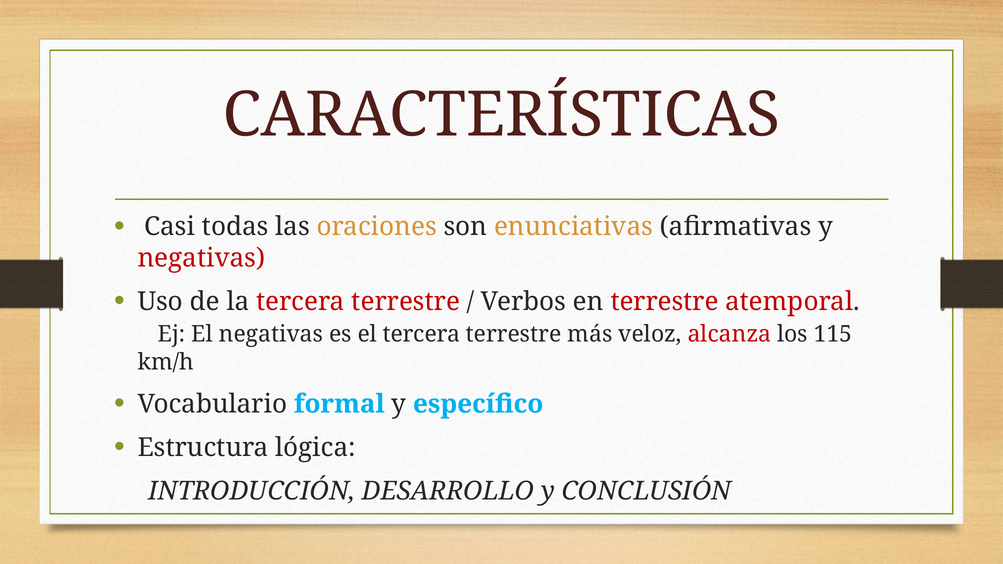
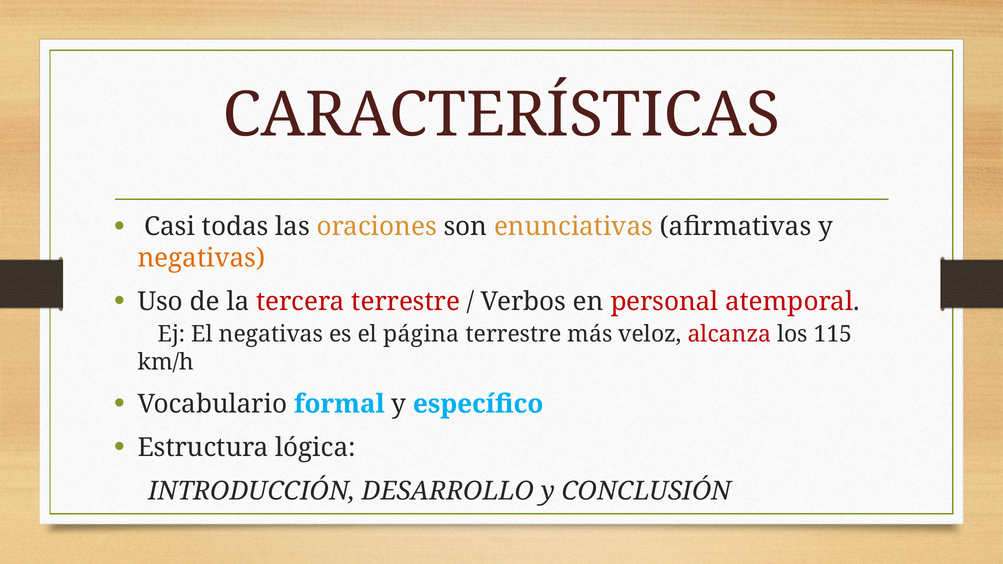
negativas colour: red -> orange (201, 258)
en terrestre: terrestre -> personal (664, 302)
el tercera: tercera -> página (421, 334)
